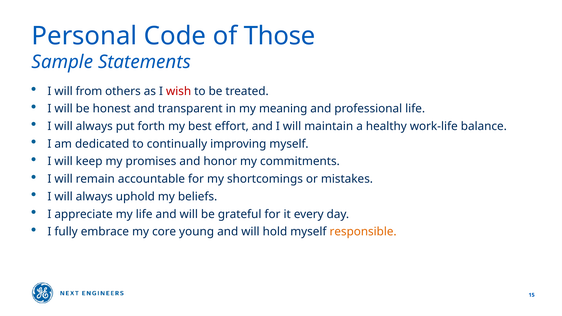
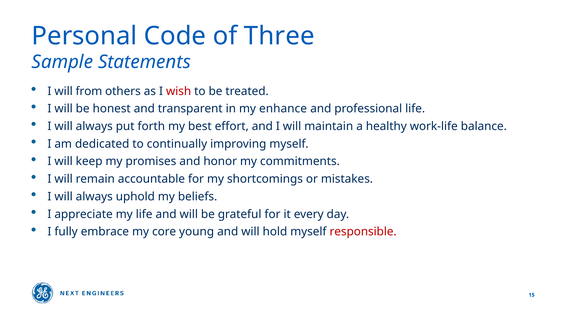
Those: Those -> Three (279, 36)
meaning: meaning -> enhance (283, 109)
responsible colour: orange -> red (363, 232)
